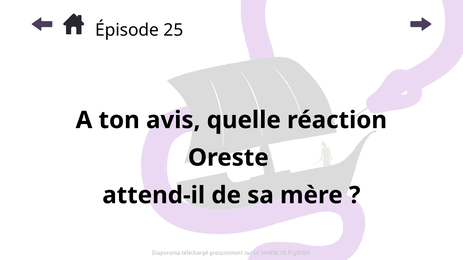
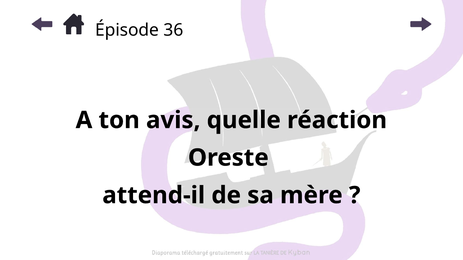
25: 25 -> 36 (174, 30)
